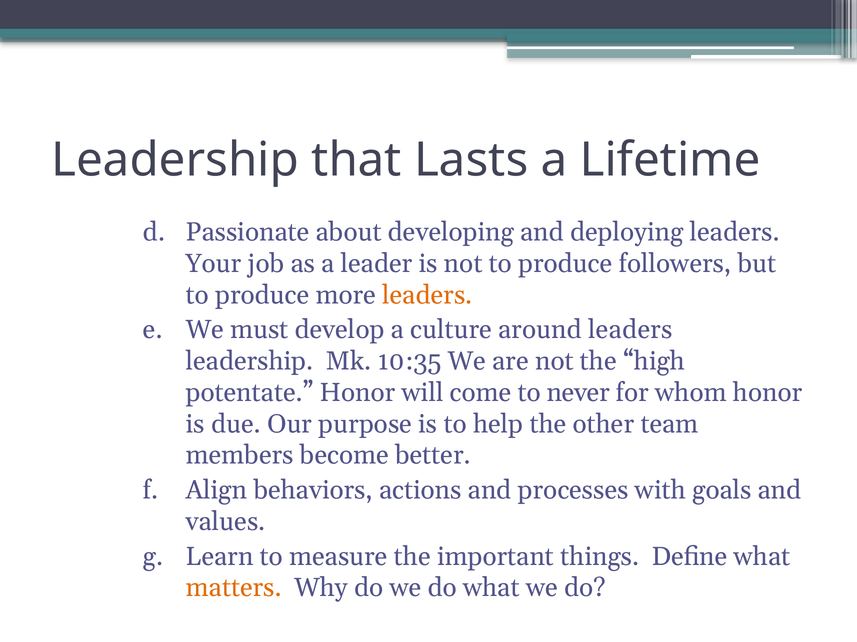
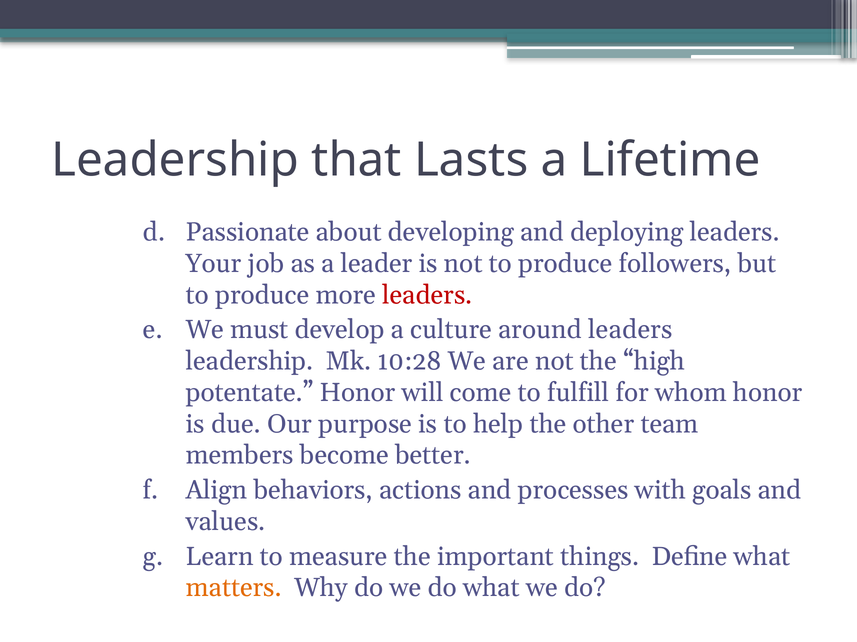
leaders colour: orange -> red (427, 295)
10:35: 10:35 -> 10:28 (410, 362)
never: never -> fulfill (578, 393)
